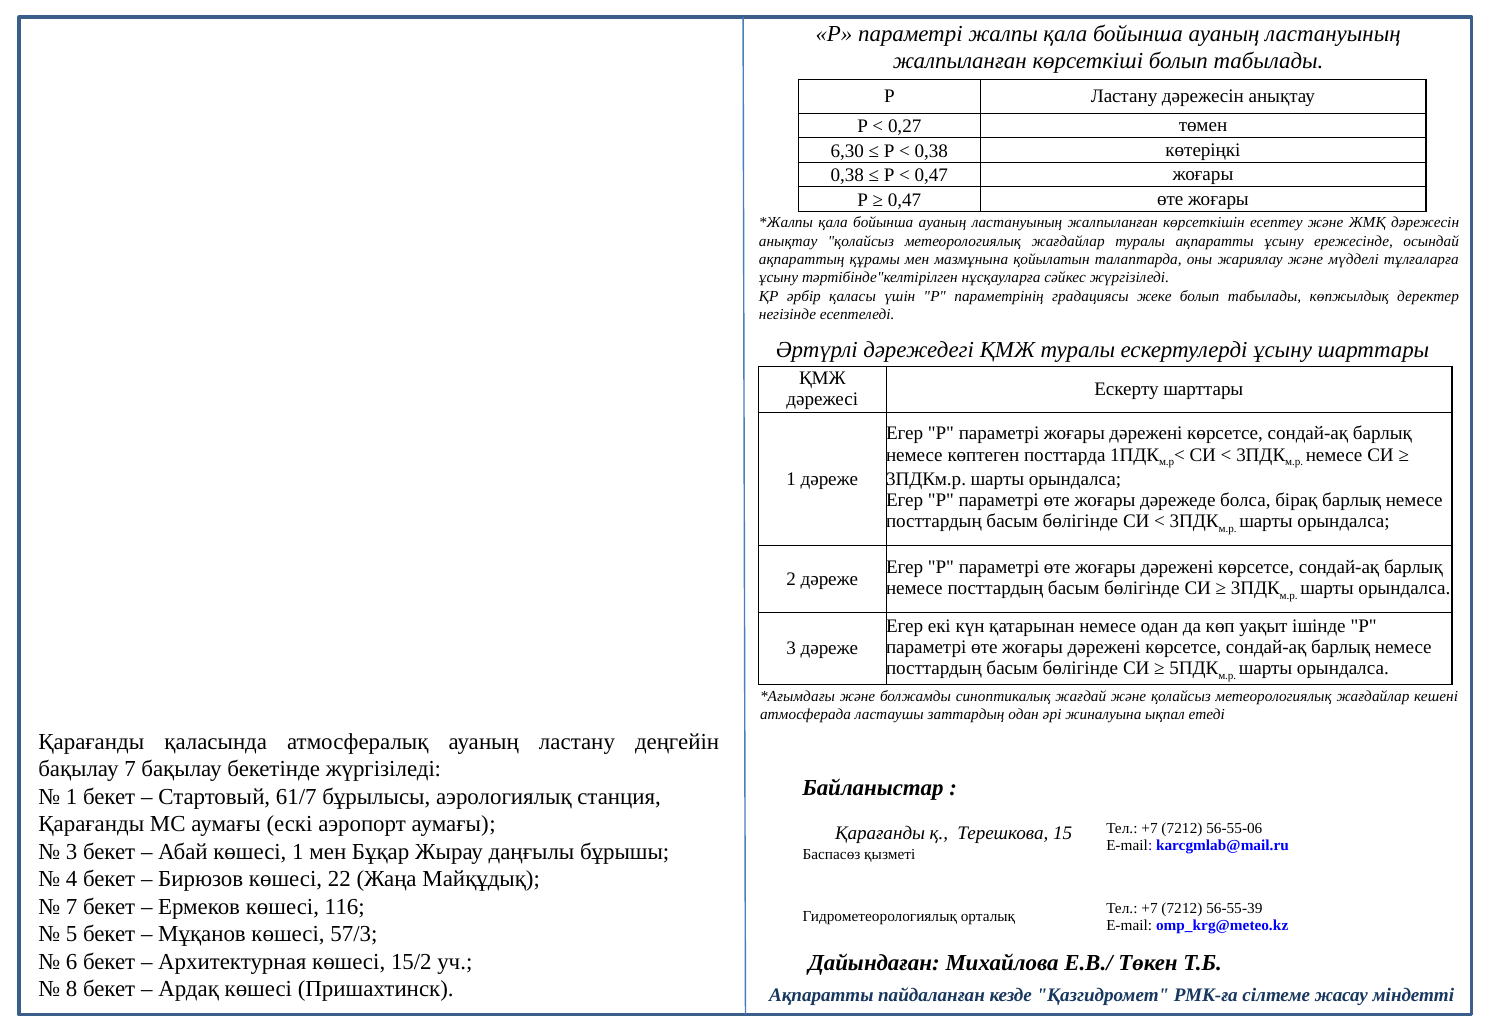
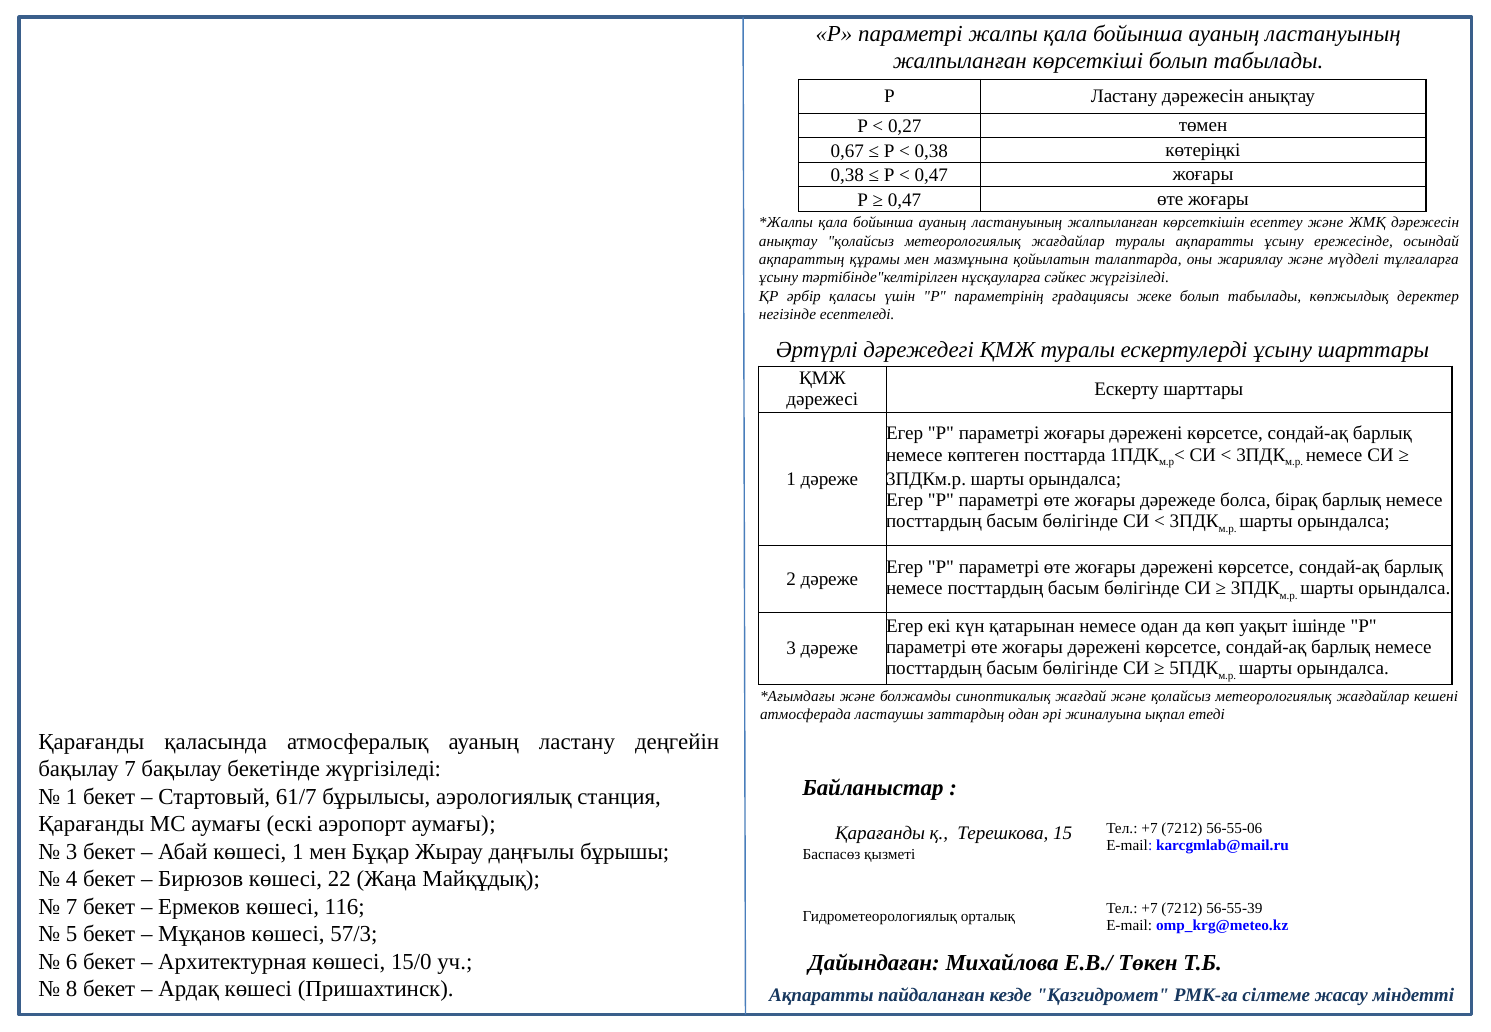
6,30: 6,30 -> 0,67 (847, 151)
15/2: 15/2 -> 15/0 (411, 962)
